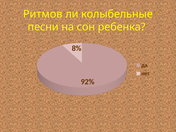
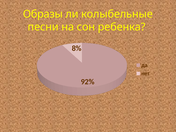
Ритмов: Ритмов -> Образы (43, 14)
